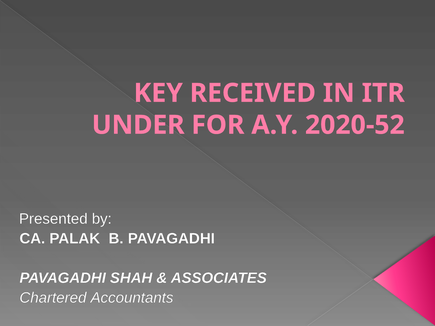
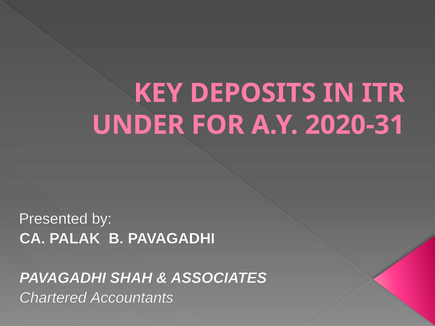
RECEIVED: RECEIVED -> DEPOSITS (253, 93)
2020-52: 2020-52 -> 2020-31 (355, 125)
